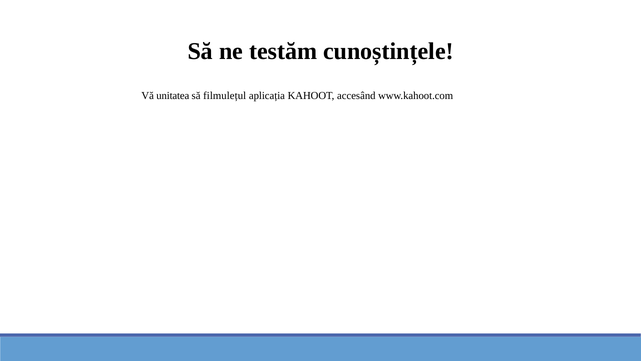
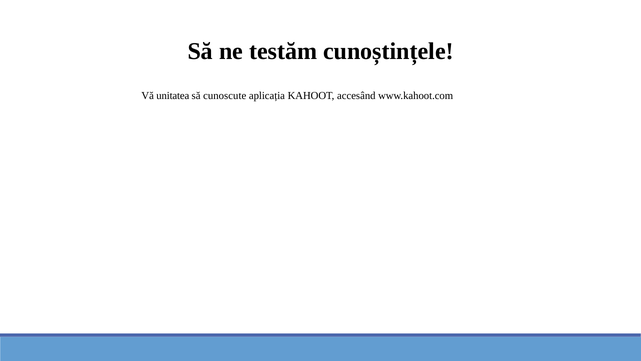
filmulețul: filmulețul -> cunoscute (225, 96)
